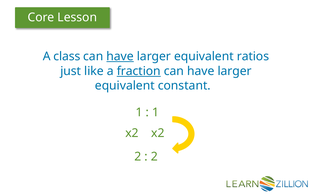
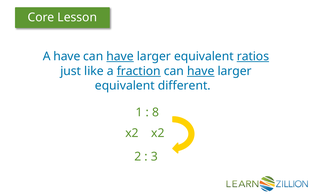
A class: class -> have (67, 56)
ratios underline: none -> present (253, 56)
have underline: none -> present (201, 71)
constant: constant -> different (184, 86)
1: 1 -> 8 (156, 112)
2: 2 -> 3 (154, 157)
